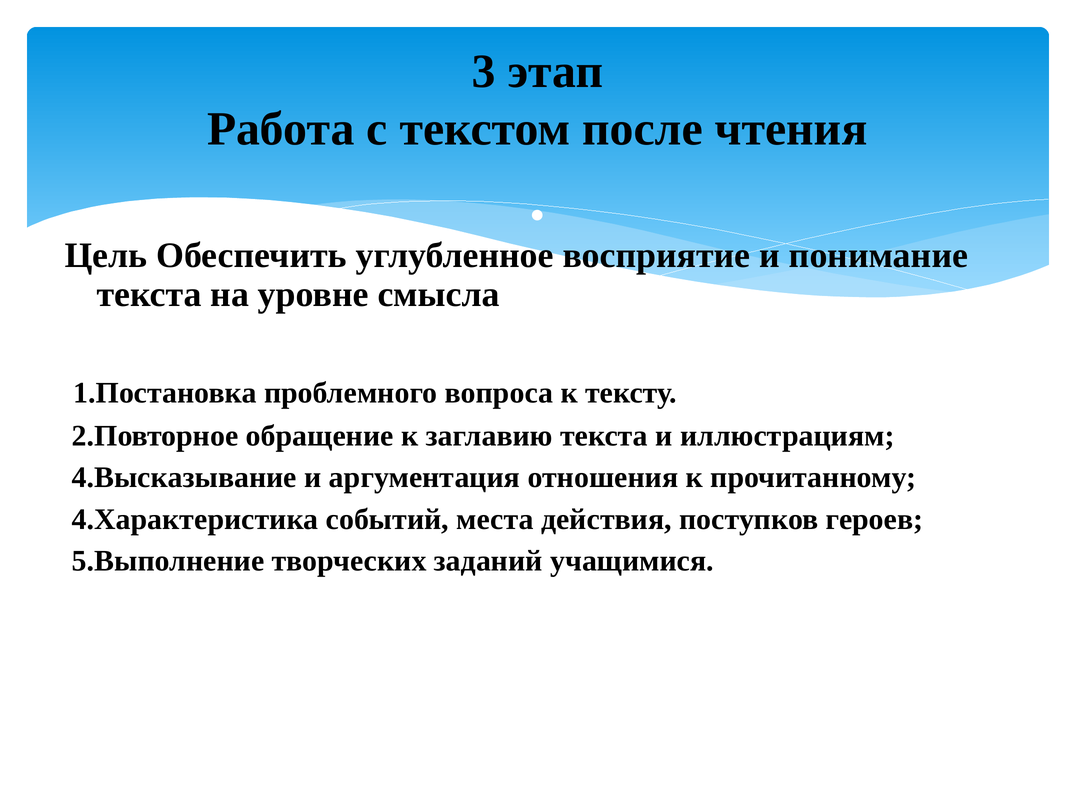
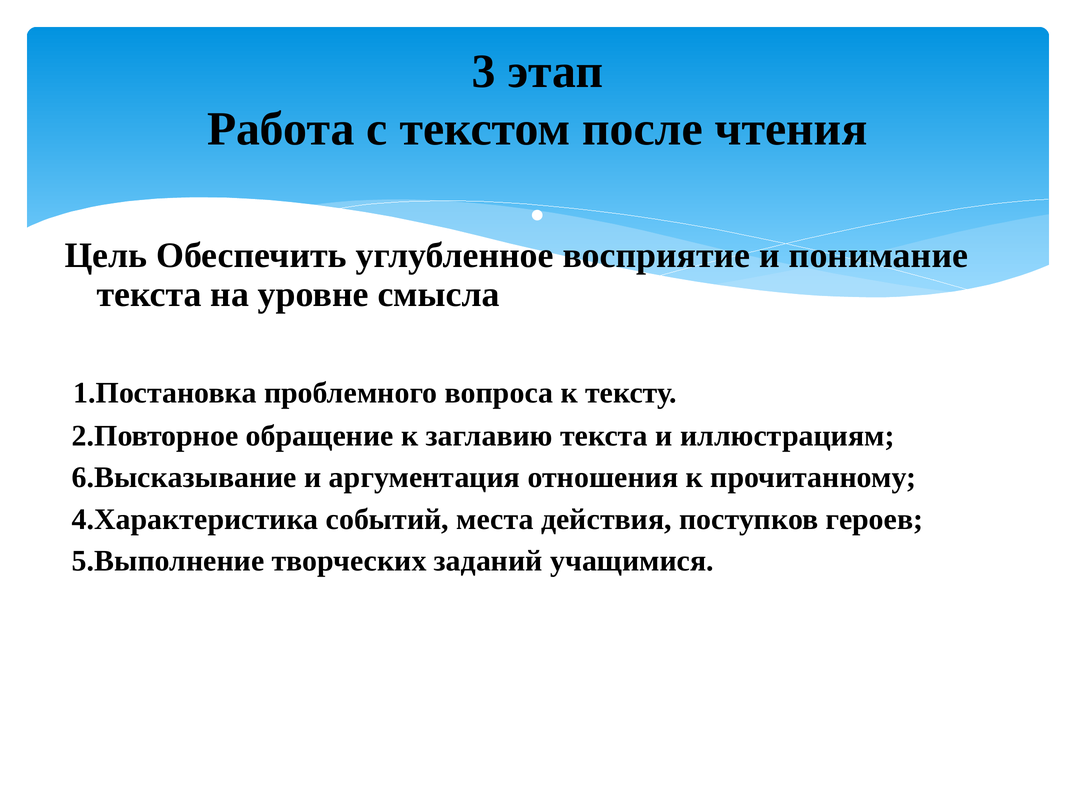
4.Высказывание: 4.Высказывание -> 6.Высказывание (184, 478)
